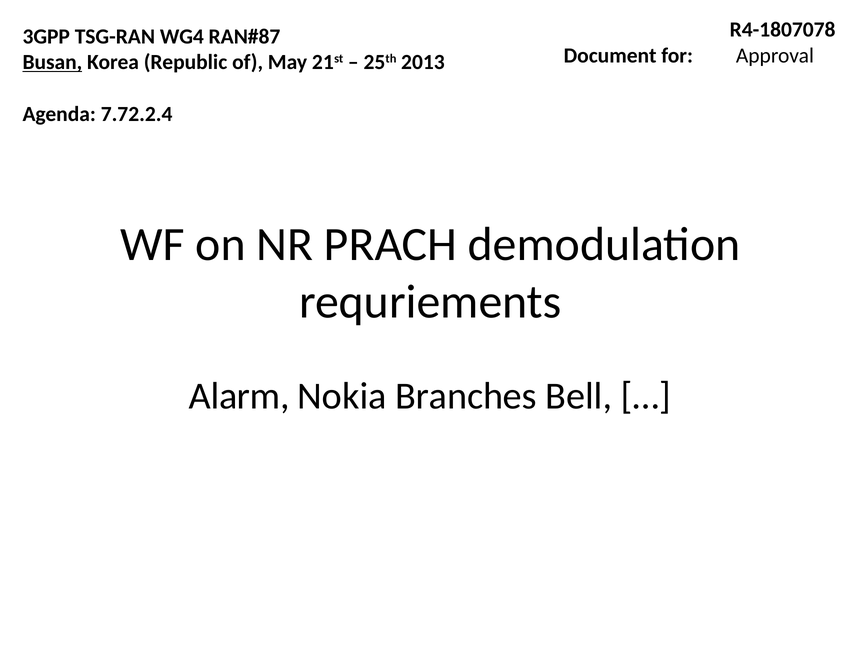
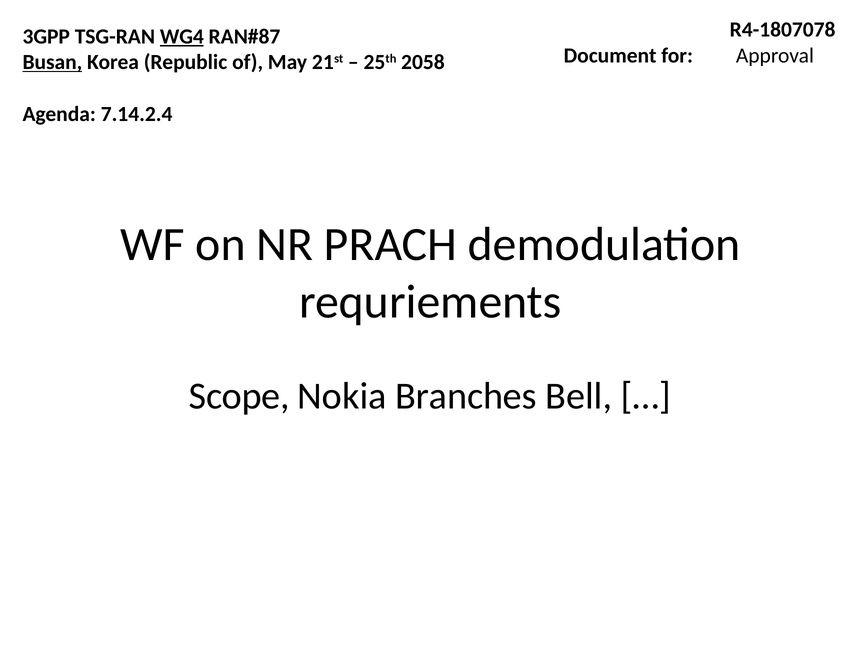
WG4 underline: none -> present (182, 36)
2013: 2013 -> 2058 (423, 62)
7.72.2.4: 7.72.2.4 -> 7.14.2.4 (137, 114)
Alarm: Alarm -> Scope (239, 396)
